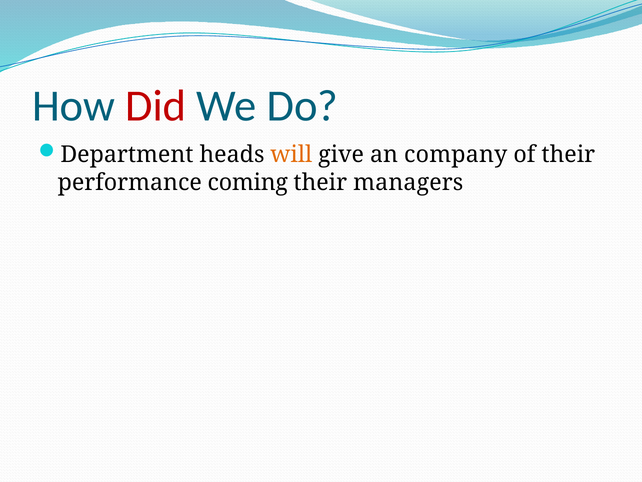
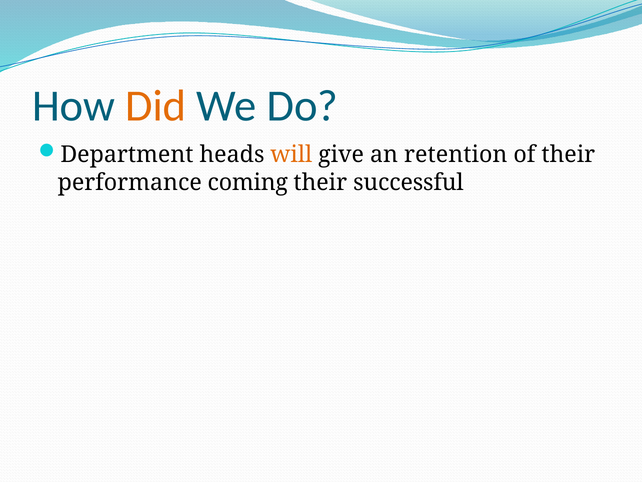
Did colour: red -> orange (156, 106)
company: company -> retention (456, 155)
managers: managers -> successful (408, 182)
